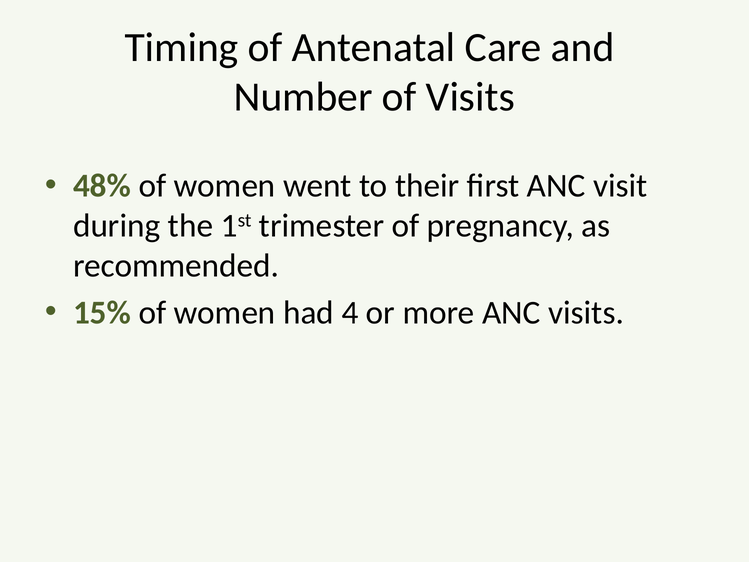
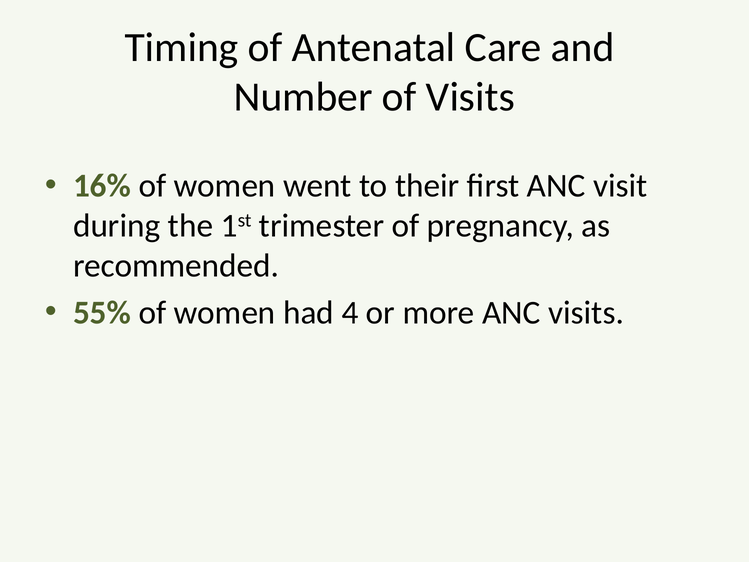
48%: 48% -> 16% (102, 186)
15%: 15% -> 55% (102, 312)
